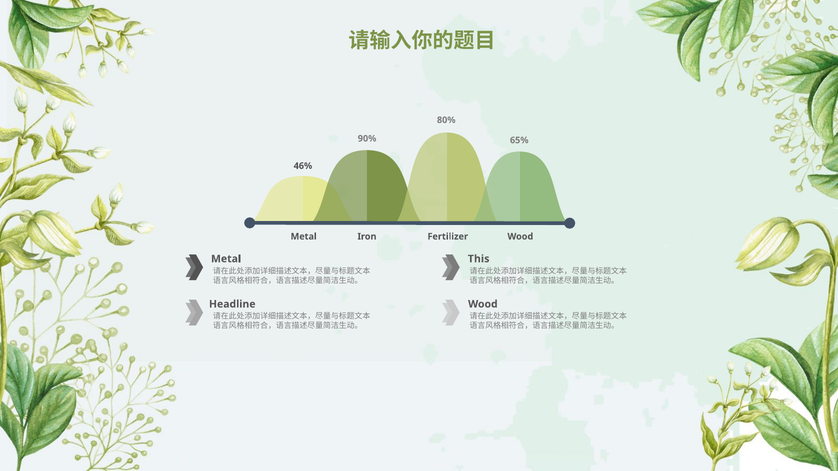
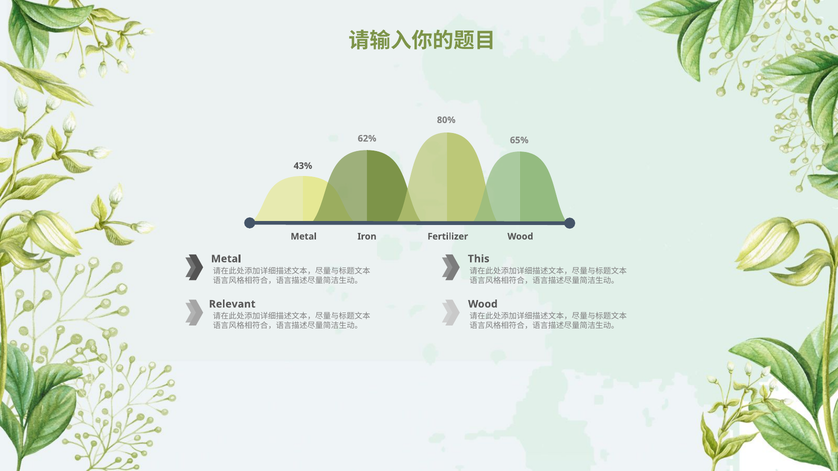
90%: 90% -> 62% (367, 139)
46%: 46% -> 43% (303, 166)
Headline: Headline -> Relevant (232, 304)
